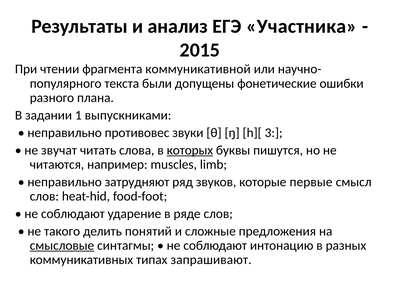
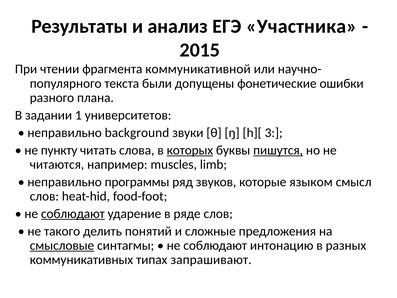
выпускниками: выпускниками -> университетов (128, 115)
противовес: противовес -> background (137, 133)
звучат: звучат -> пункту (59, 150)
пишутся underline: none -> present (278, 150)
затрудняют: затрудняют -> программы (137, 182)
первые: первые -> языком (311, 182)
соблюдают underline: none -> present (73, 213)
